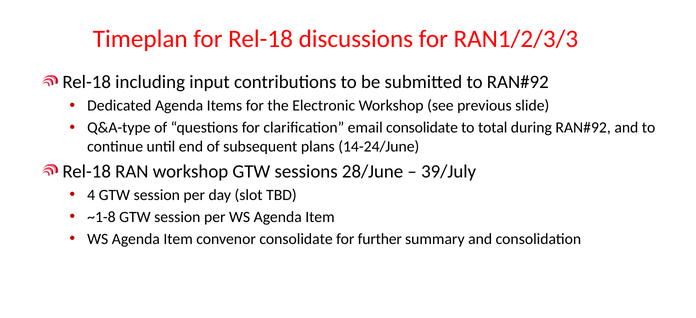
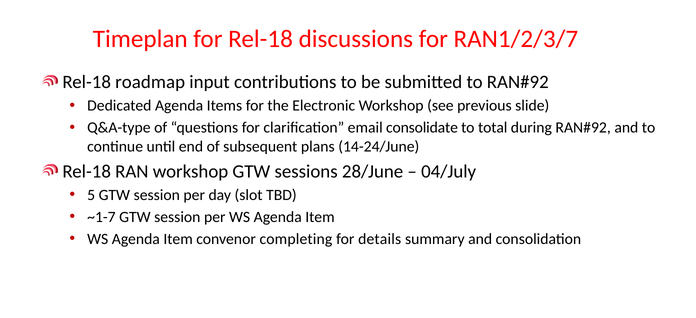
RAN1/2/3/3: RAN1/2/3/3 -> RAN1/2/3/7 (516, 39)
including: including -> roadmap (150, 82)
39/July: 39/July -> 04/July (449, 171)
4: 4 -> 5 (91, 195)
~1-8: ~1-8 -> ~1-7 (101, 217)
convenor consolidate: consolidate -> completing (296, 239)
further: further -> details (380, 239)
